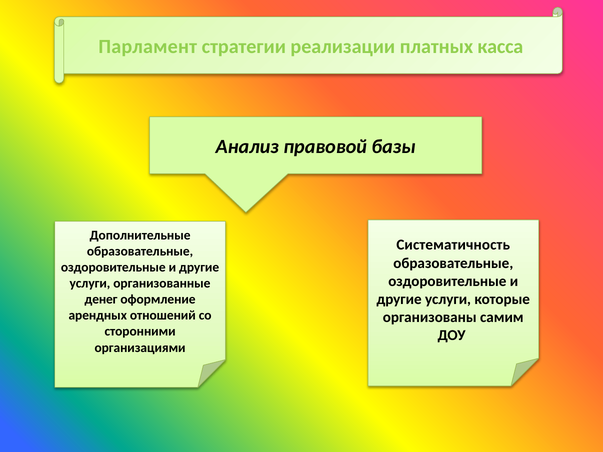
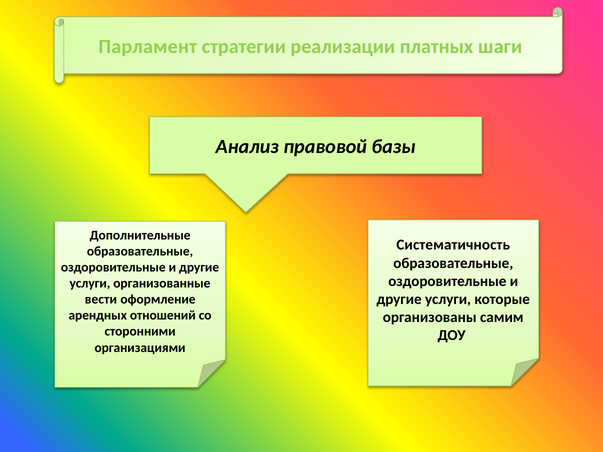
касса: касса -> шаги (500, 47)
денег: денег -> вести (101, 300)
